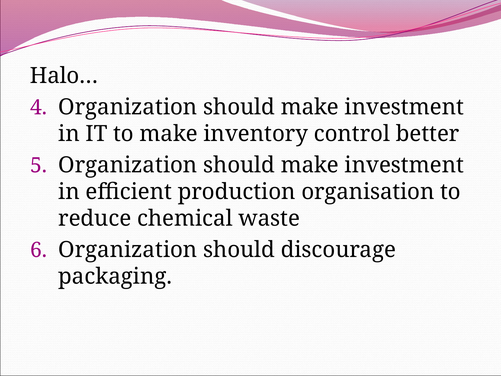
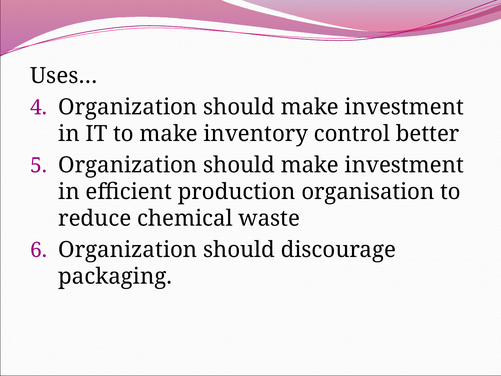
Halo…: Halo… -> Uses… (64, 76)
